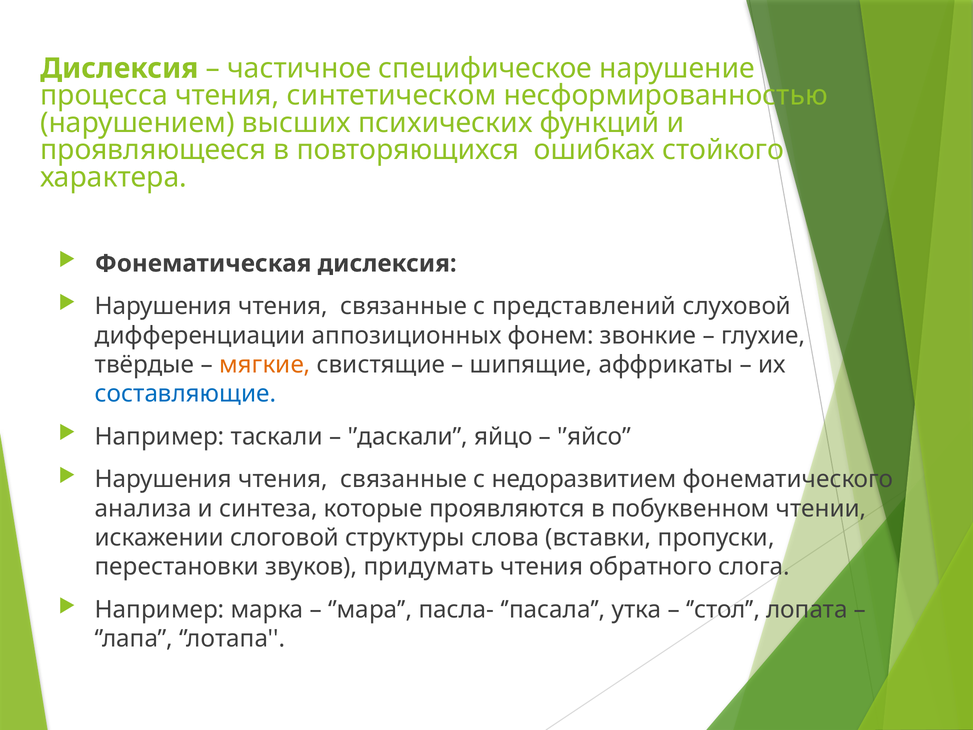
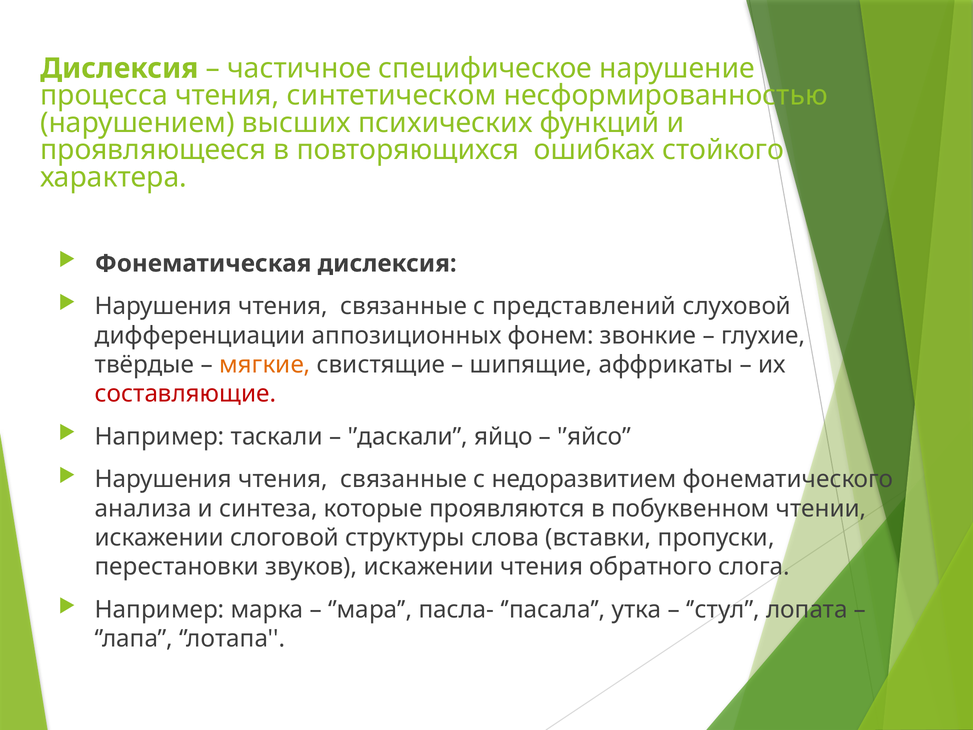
составляющие colour: blue -> red (185, 394)
звуков придумать: придумать -> искажении (429, 567)
’стол: ’стол -> ’стул (723, 609)
